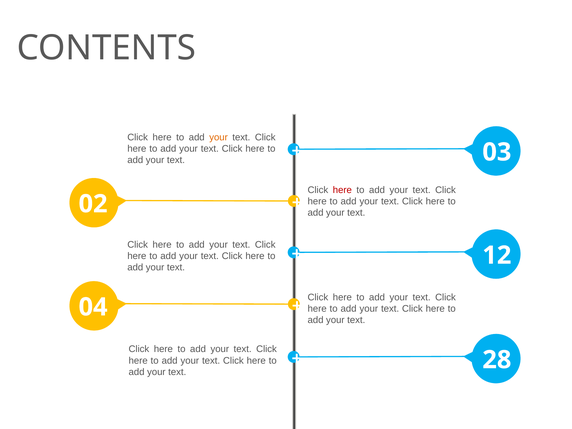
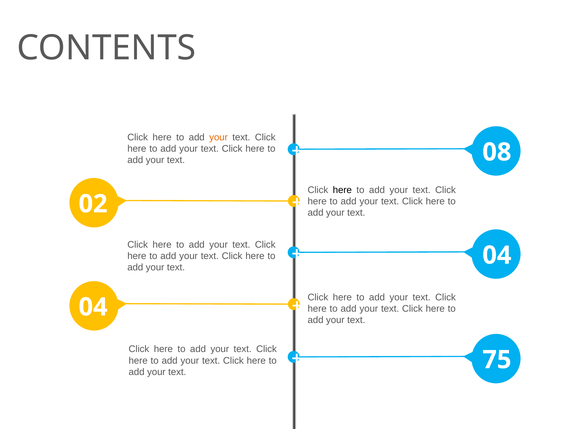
03: 03 -> 08 (497, 152)
here colour: red -> black (342, 190)
12: 12 -> 04 (497, 255)
28: 28 -> 75 (497, 360)
